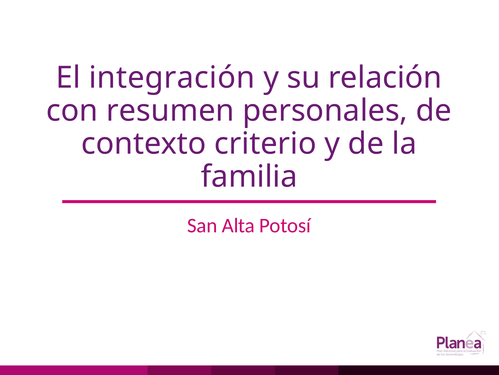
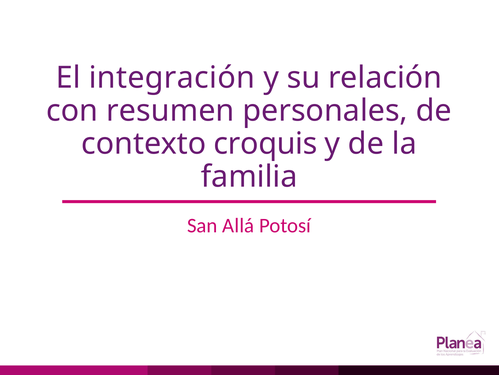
criterio: criterio -> croquis (266, 143)
Alta: Alta -> Allá (238, 225)
